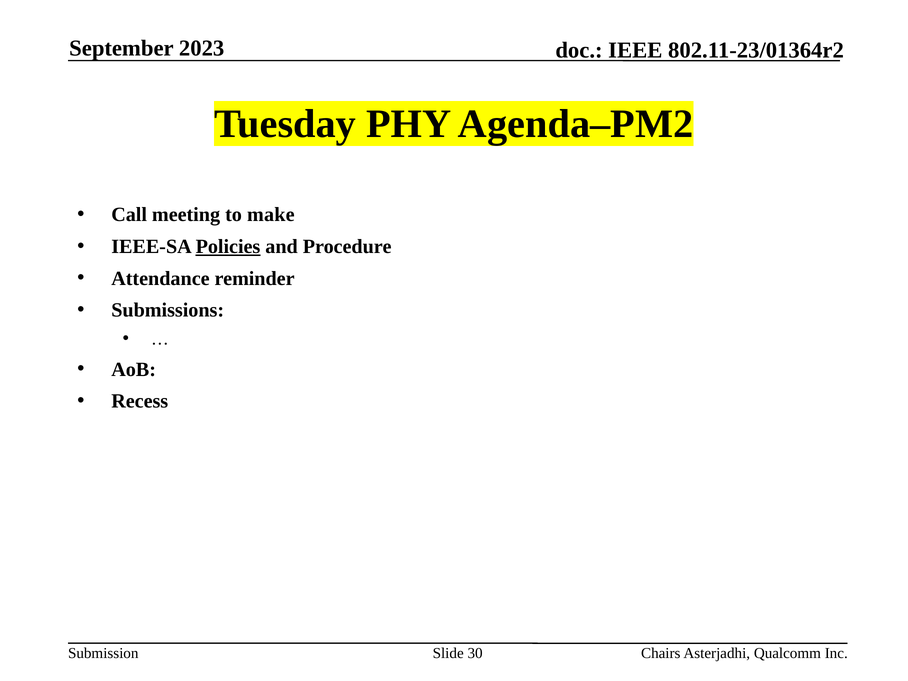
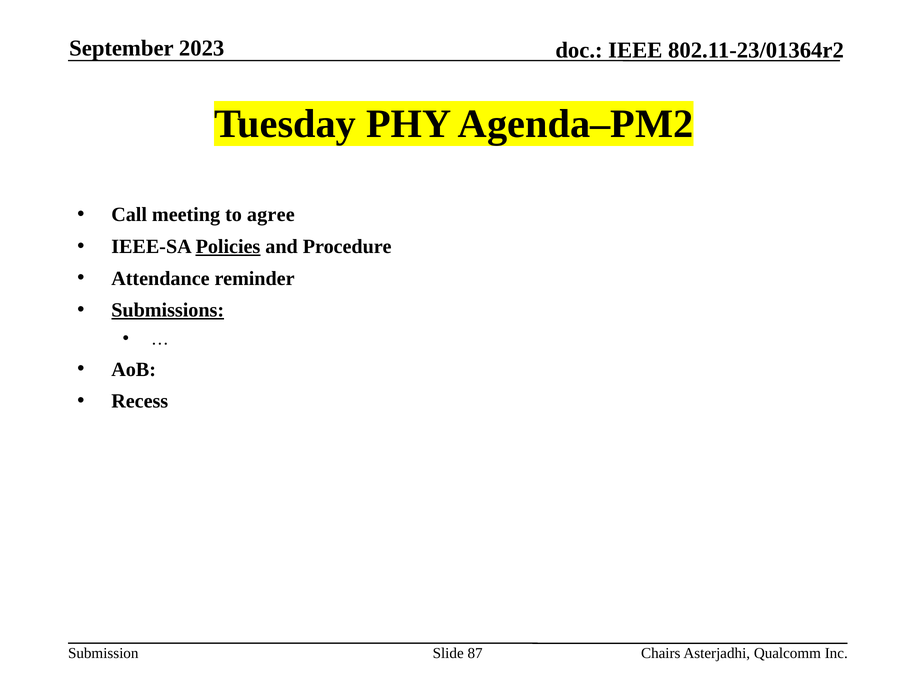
make: make -> agree (271, 215)
Submissions underline: none -> present (168, 310)
30: 30 -> 87 (475, 653)
